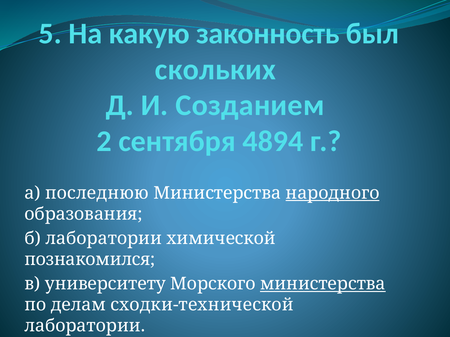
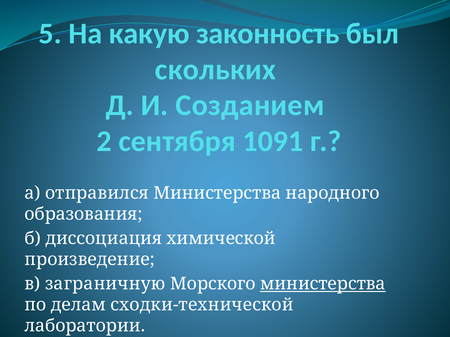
4894: 4894 -> 1091 (273, 142)
последнюю: последнюю -> отправился (97, 193)
народного underline: present -> none (333, 193)
б лаборатории: лаборатории -> диссоциация (104, 239)
познакомился: познакомился -> произведение (90, 260)
университету: университету -> заграничную (105, 284)
